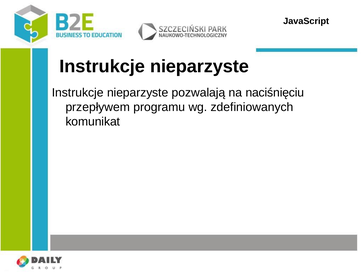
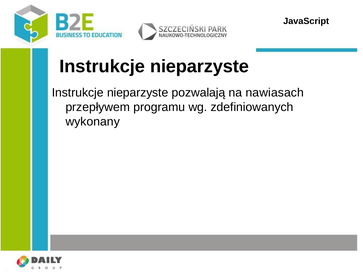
naciśnięciu: naciśnięciu -> nawiasach (275, 93)
komunikat: komunikat -> wykonany (93, 122)
